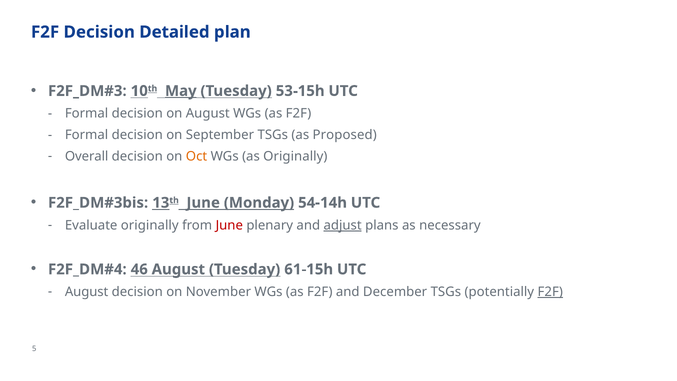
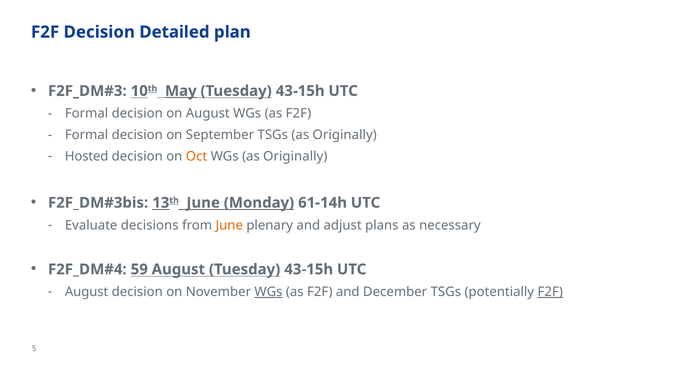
53-15h: 53-15h -> 43-15h (300, 91)
TSGs as Proposed: Proposed -> Originally (345, 135)
Overall: Overall -> Hosted (87, 156)
54-14h: 54-14h -> 61-14h (323, 203)
Evaluate originally: originally -> decisions (150, 225)
June colour: red -> orange (229, 225)
adjust underline: present -> none (343, 225)
46: 46 -> 59 (139, 269)
August Tuesday 61-15h: 61-15h -> 43-15h (309, 269)
WGs underline: none -> present (268, 292)
